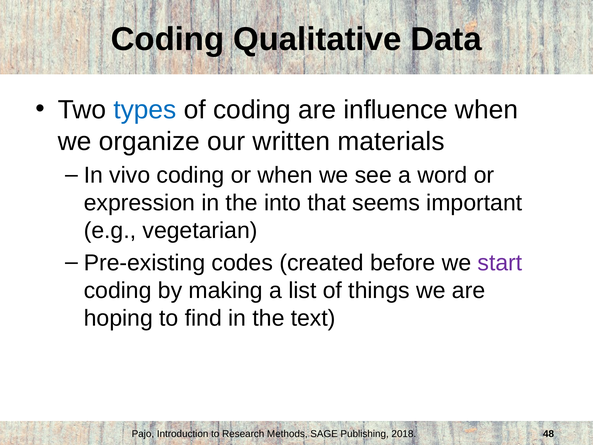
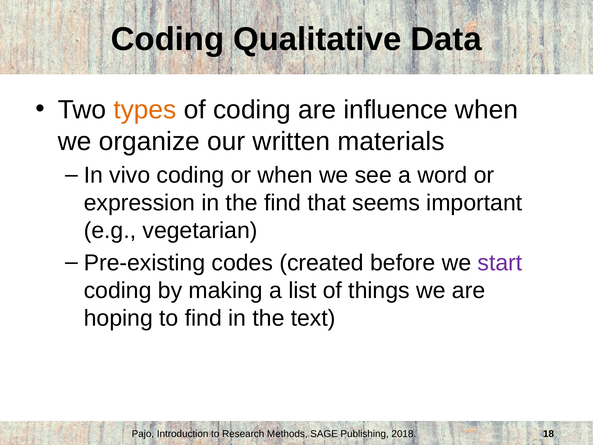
types colour: blue -> orange (145, 110)
the into: into -> find (283, 203)
48: 48 -> 18 (549, 434)
